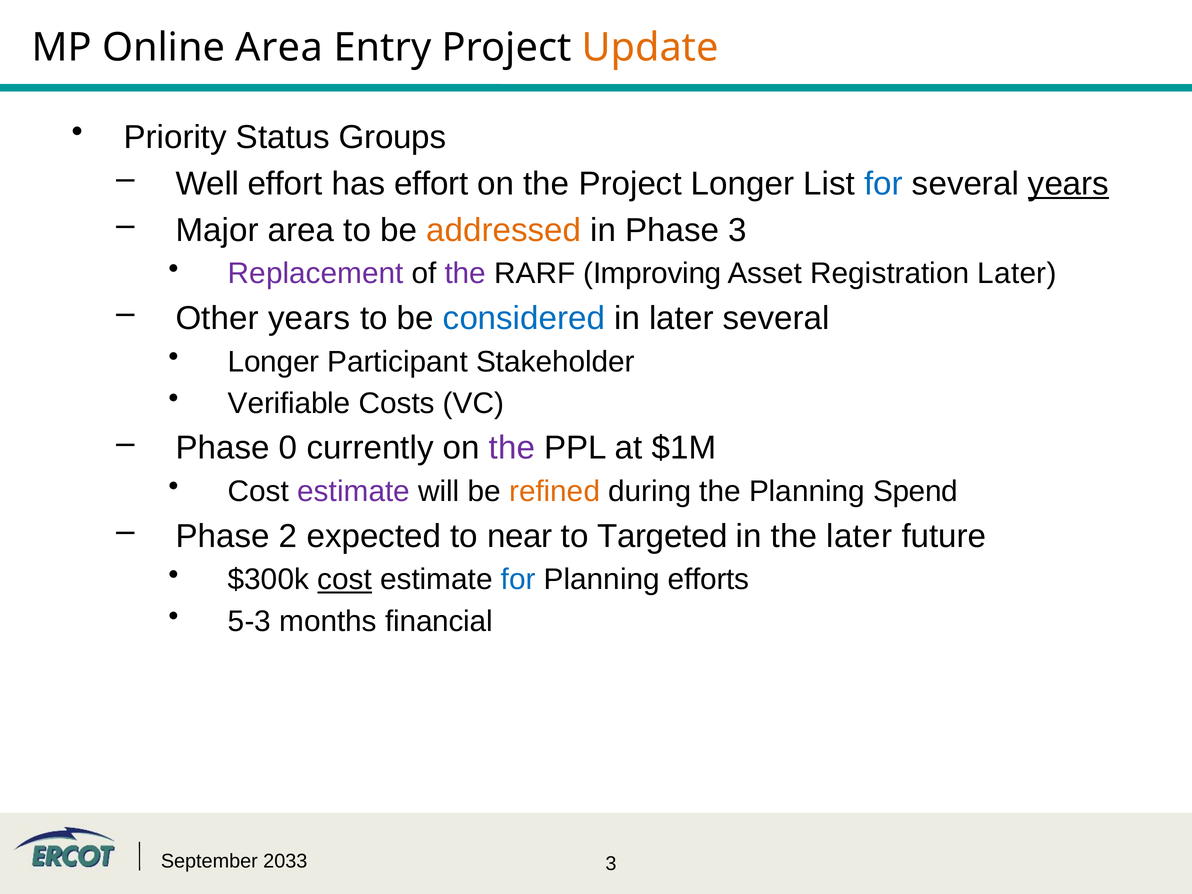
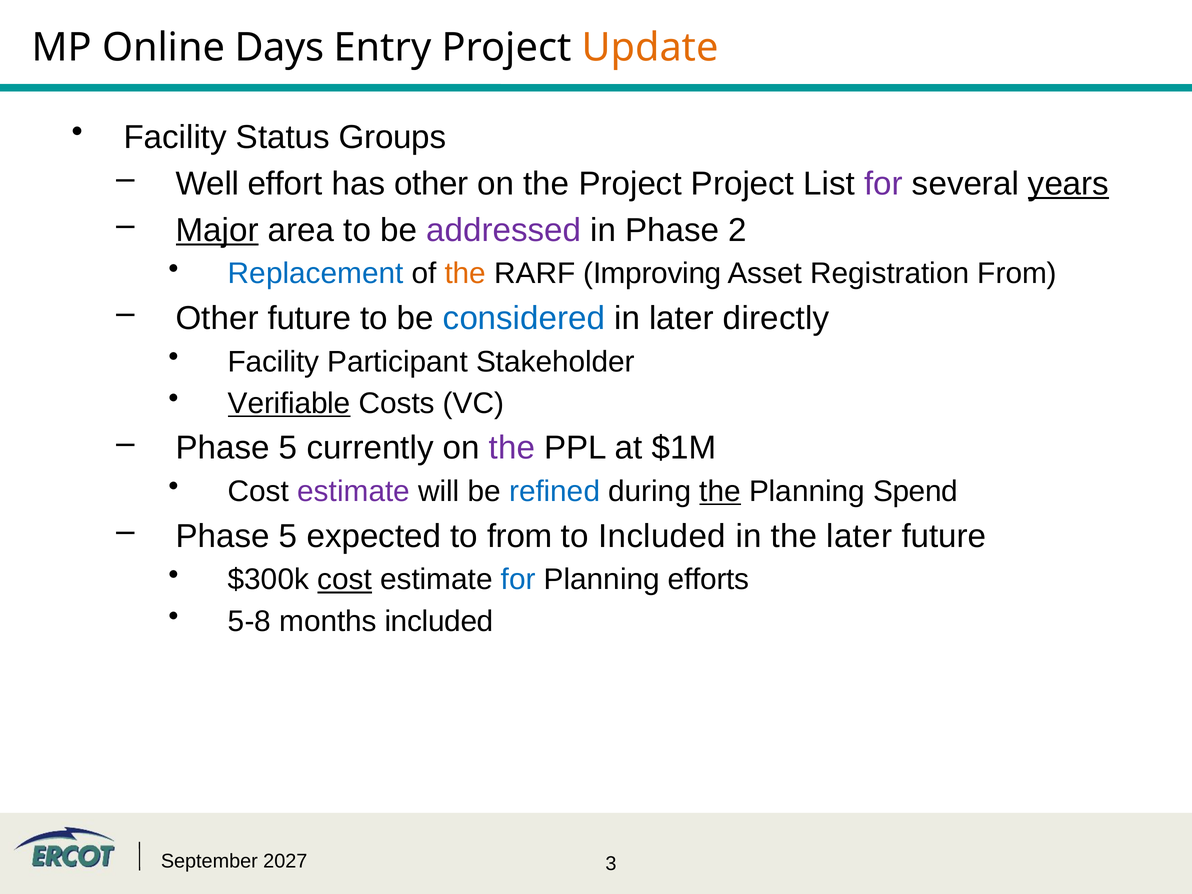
Online Area: Area -> Days (280, 47)
Priority: Priority -> Facility (175, 137)
has effort: effort -> other (431, 184)
Project Longer: Longer -> Project (743, 184)
for colour: blue -> purple (883, 184)
Major underline: none -> present (217, 230)
addressed colour: orange -> purple (504, 230)
Phase 3: 3 -> 2 (738, 230)
Replacement colour: purple -> blue (316, 274)
the colour: purple -> orange (465, 274)
Registration Later: Later -> From (1017, 274)
Other years: years -> future (310, 318)
later several: several -> directly (776, 318)
Longer: Longer -> Facility (274, 362)
Verifiable underline: none -> present (289, 403)
0: 0 -> 5 (288, 448)
refined colour: orange -> blue (555, 492)
the underline: none -> present (720, 492)
2: 2 -> 5 (288, 536)
to near: near -> from (520, 536)
to Targeted: Targeted -> Included (662, 536)
5-3: 5-3 -> 5-8 (249, 621)
months financial: financial -> included (439, 621)
2033: 2033 -> 2027 (285, 861)
